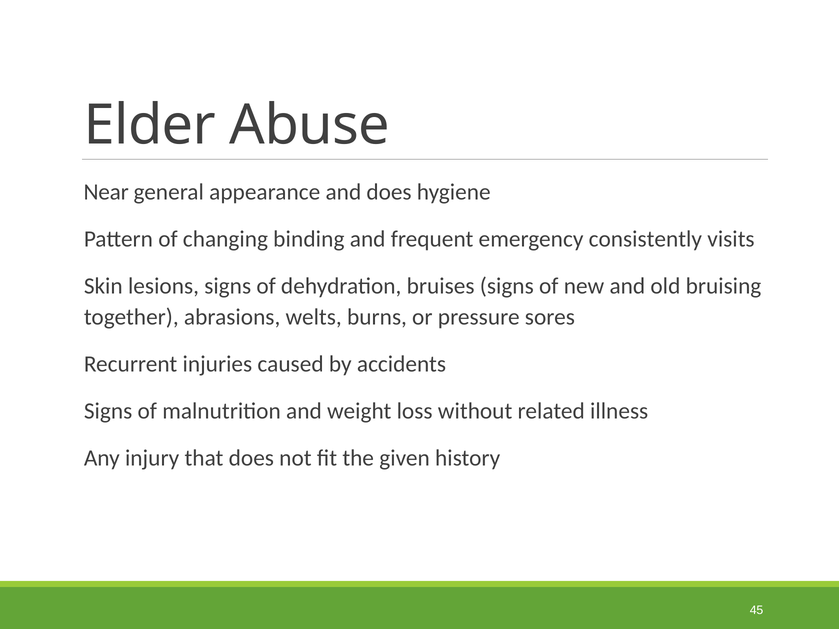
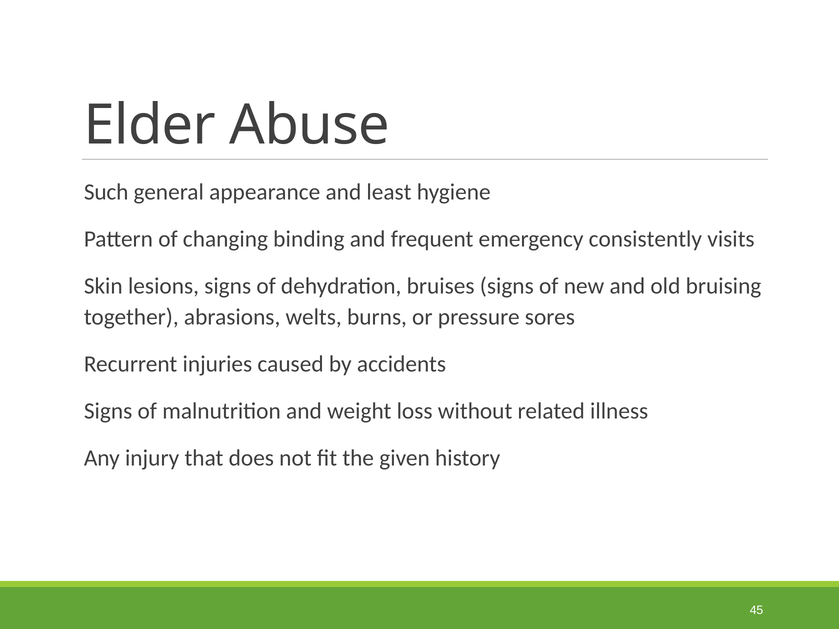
Near: Near -> Such (106, 192)
and does: does -> least (389, 192)
